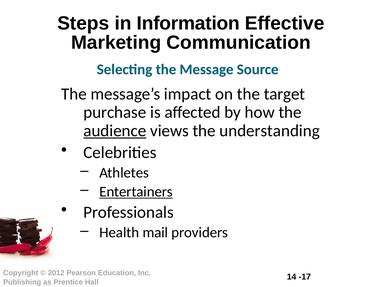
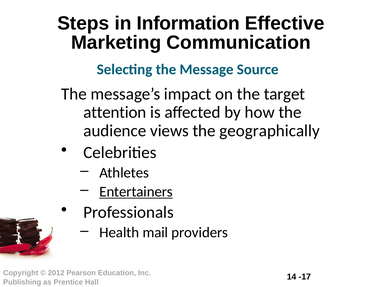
purchase: purchase -> attention (115, 112)
audience underline: present -> none (115, 130)
understanding: understanding -> geographically (270, 130)
